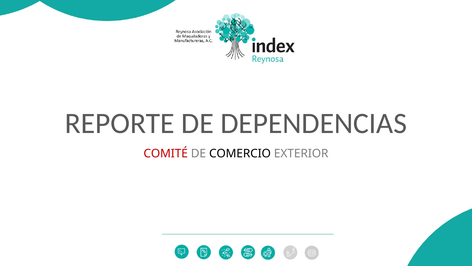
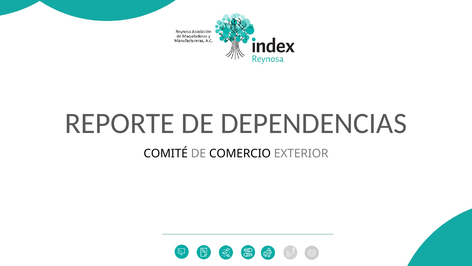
COMITÉ colour: red -> black (166, 153)
